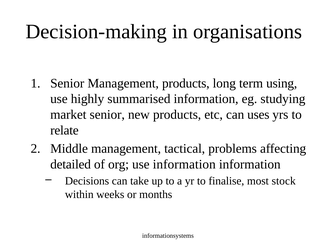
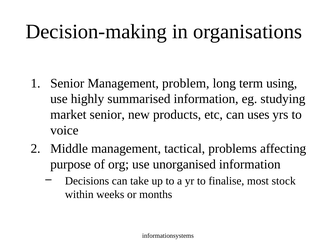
Management products: products -> problem (186, 83)
relate: relate -> voice (64, 130)
detailed: detailed -> purpose (71, 164)
use information: information -> unorganised (184, 164)
